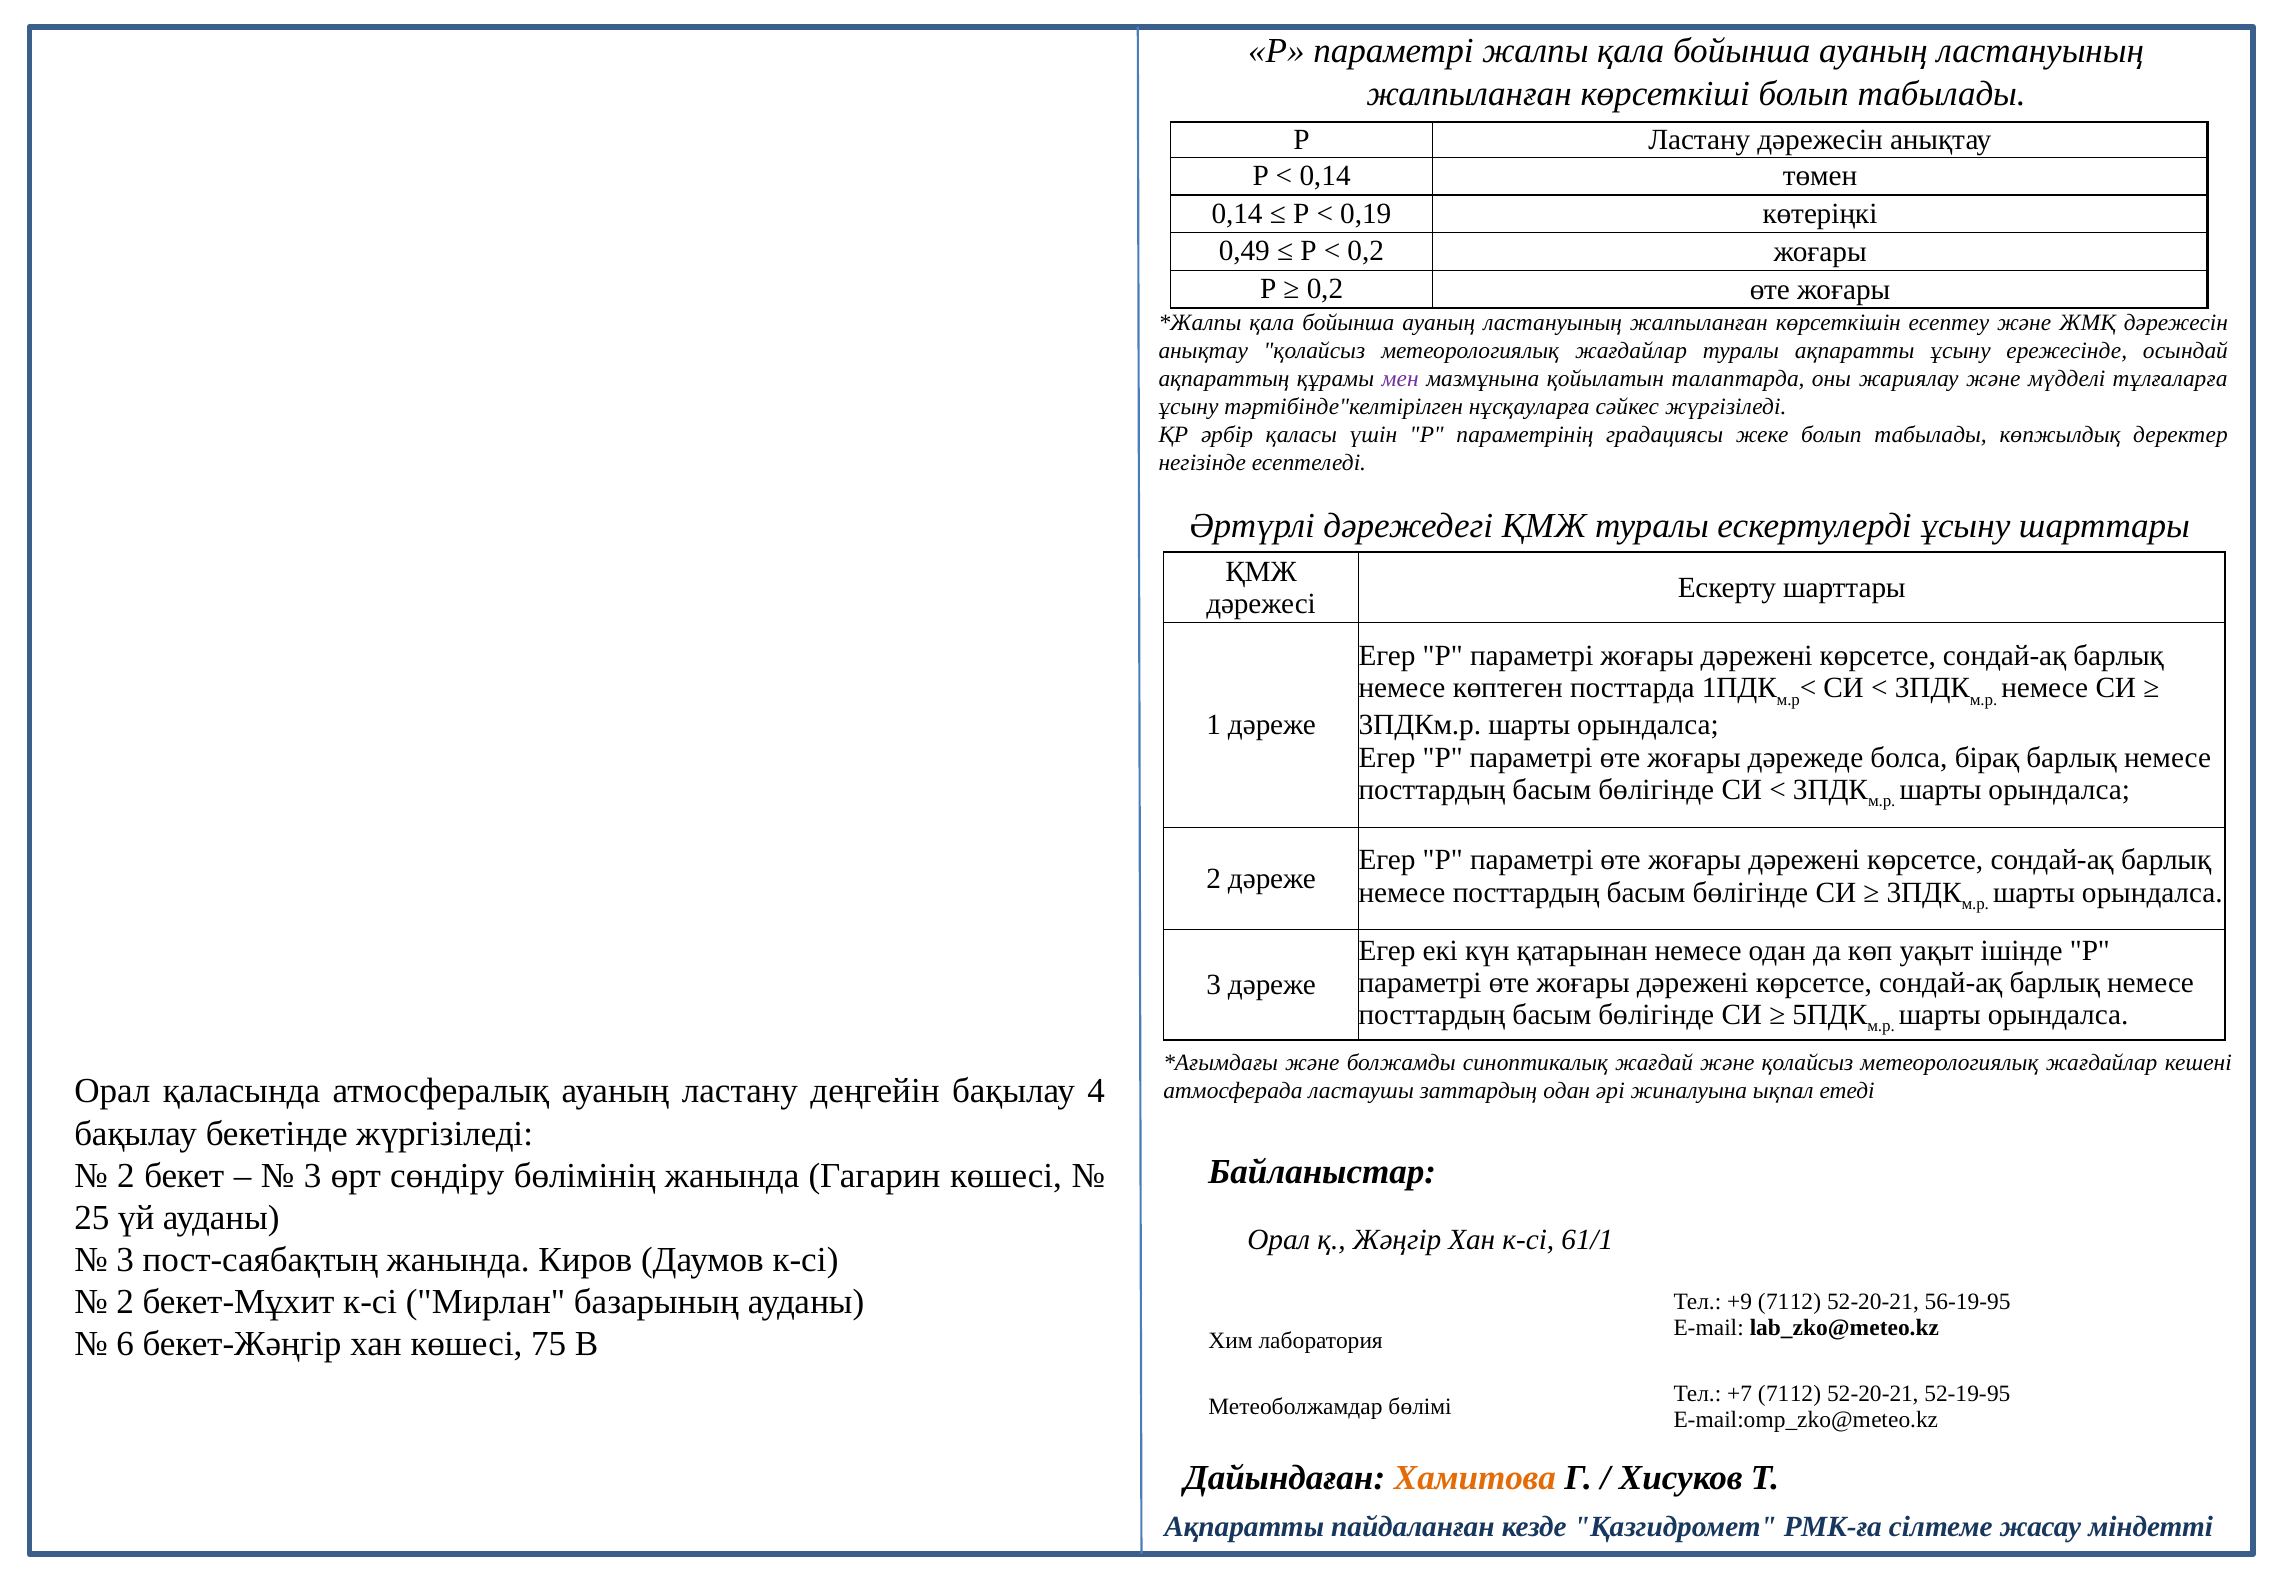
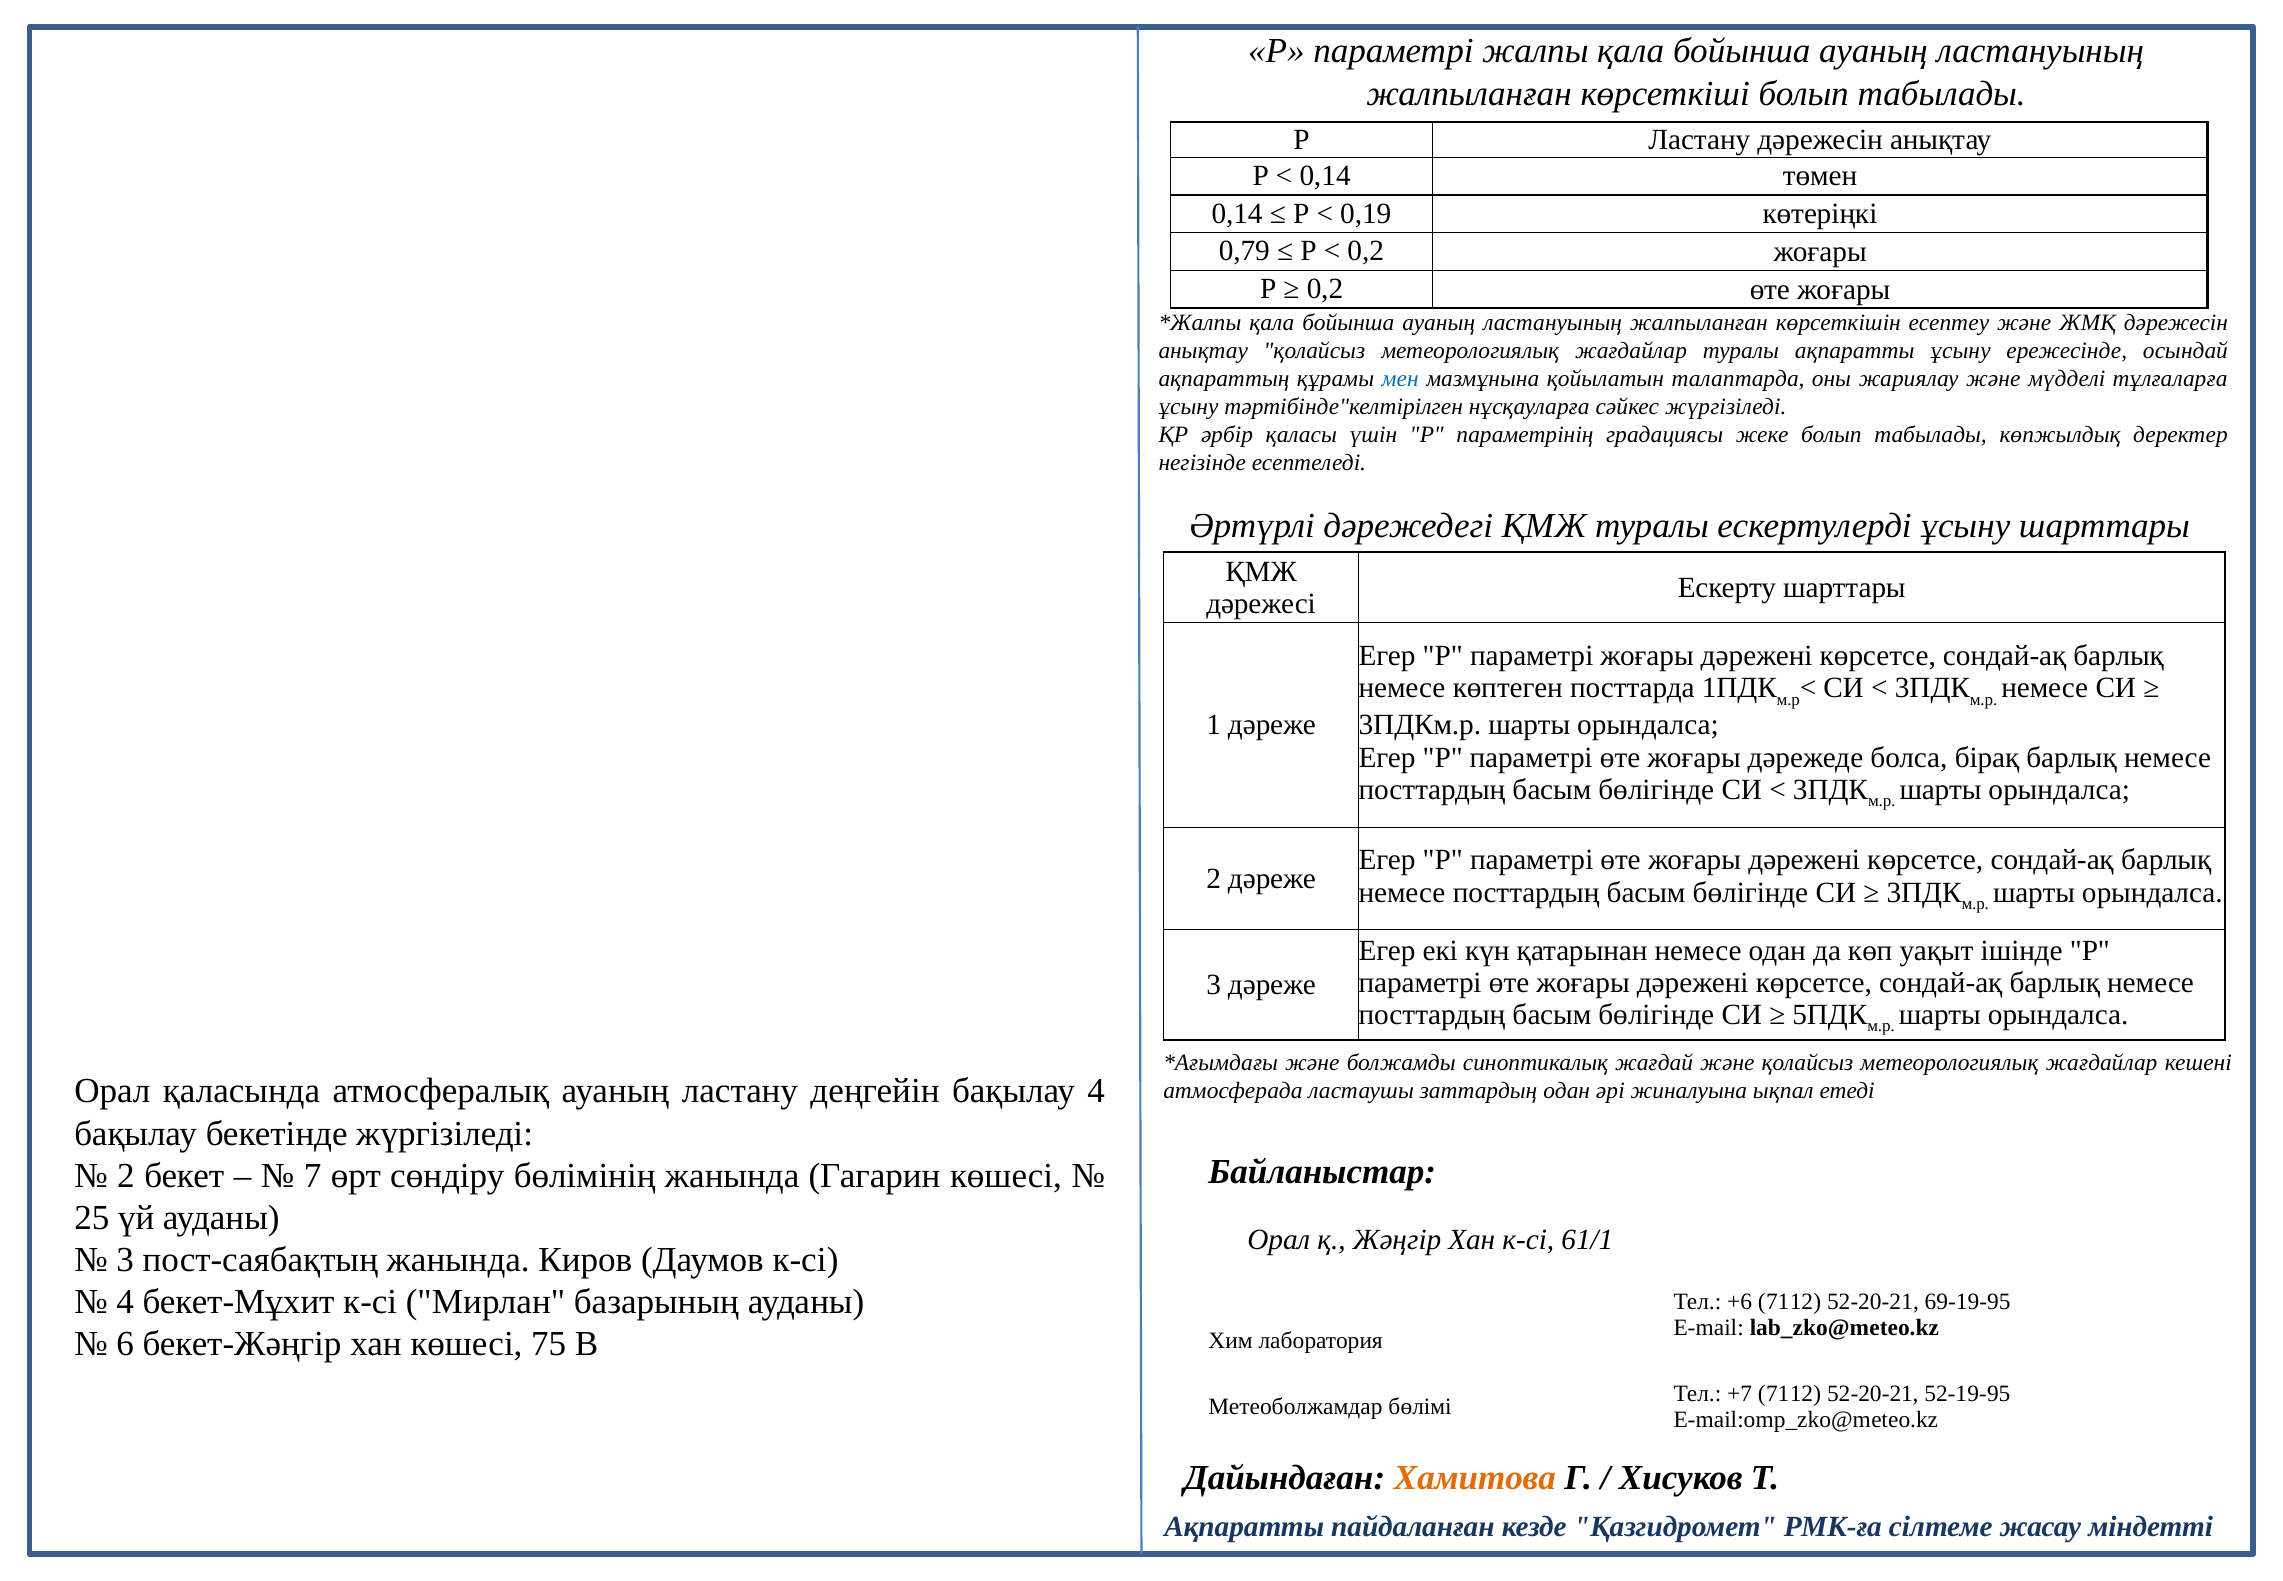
0,49: 0,49 -> 0,79 (1244, 251)
мен colour: purple -> blue (1400, 378)
3: 3 -> 7 (313, 1175)
2: 2 -> 4 (125, 1302)
+9: +9 -> +6 (1740, 1302)
56-19-95: 56-19-95 -> 69-19-95 (1968, 1302)
